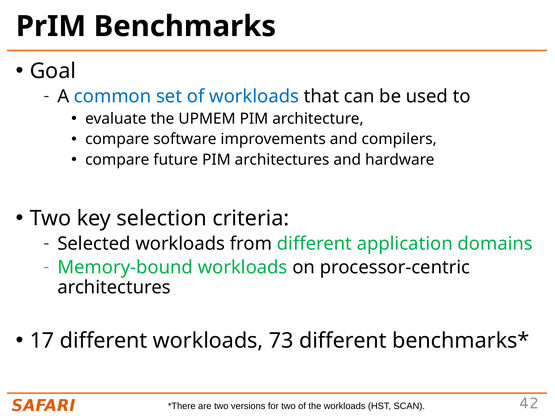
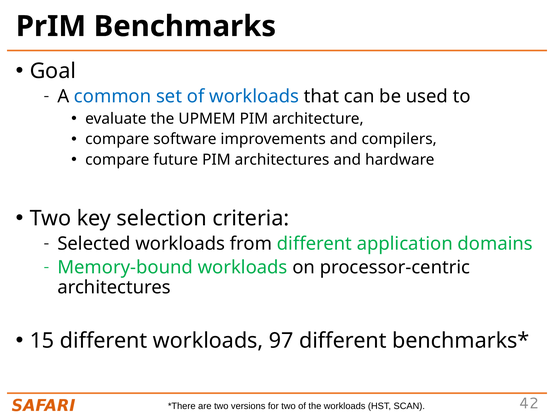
17: 17 -> 15 (42, 341)
73: 73 -> 97 (281, 341)
